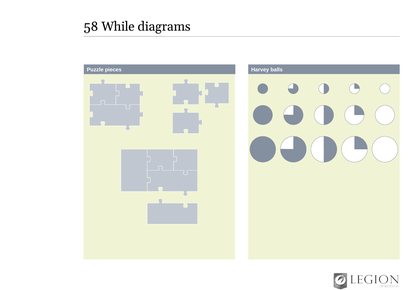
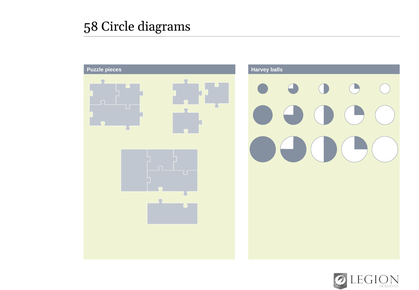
While: While -> Circle (118, 27)
